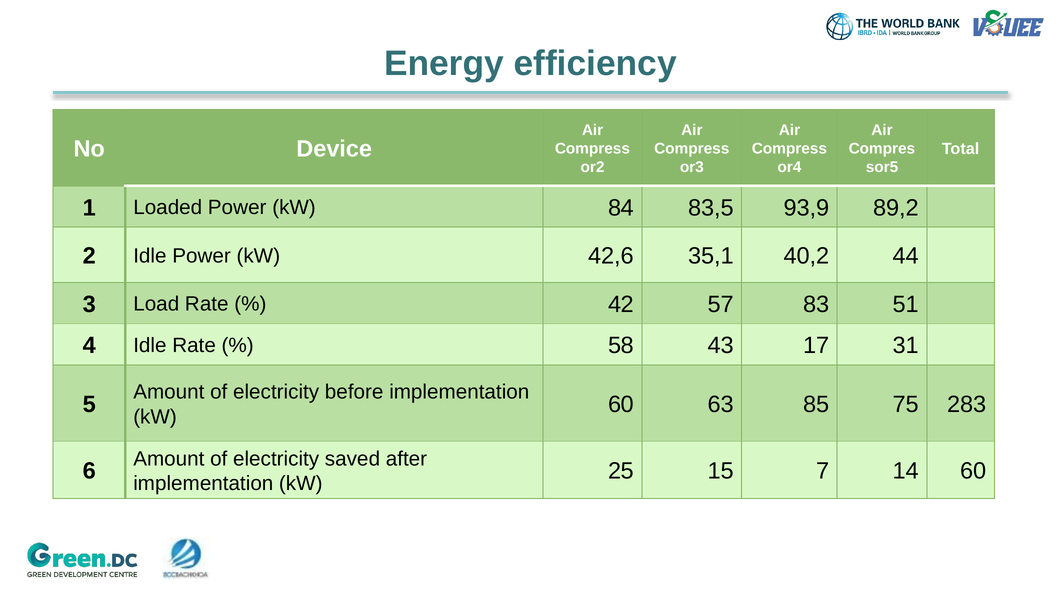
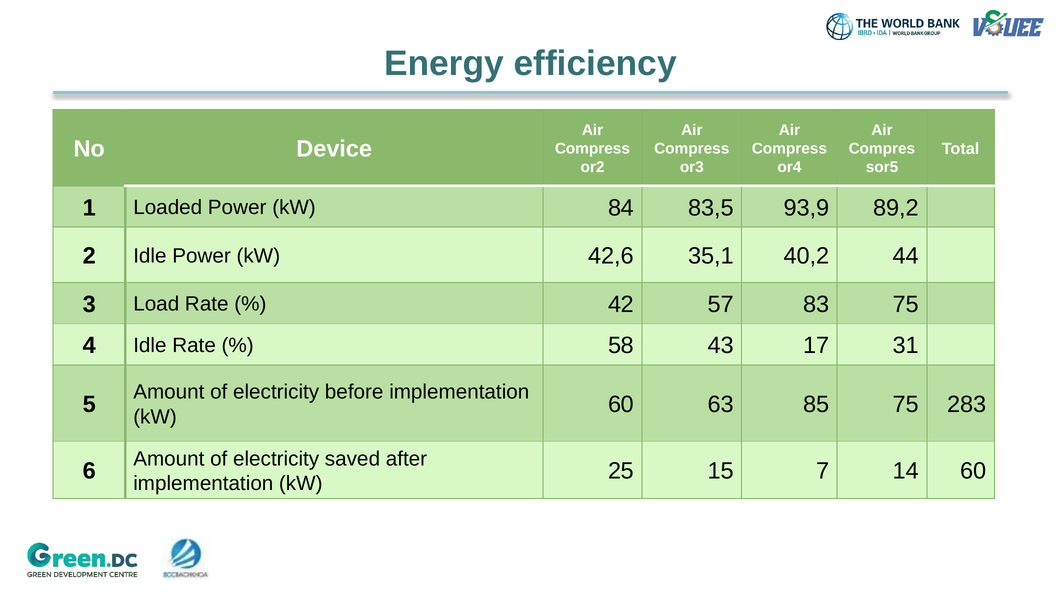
83 51: 51 -> 75 (906, 304)
